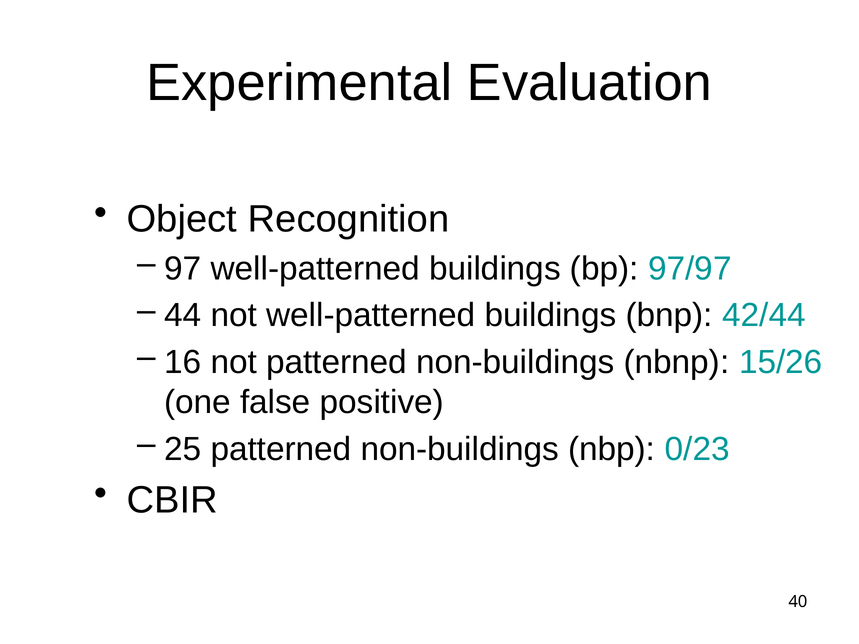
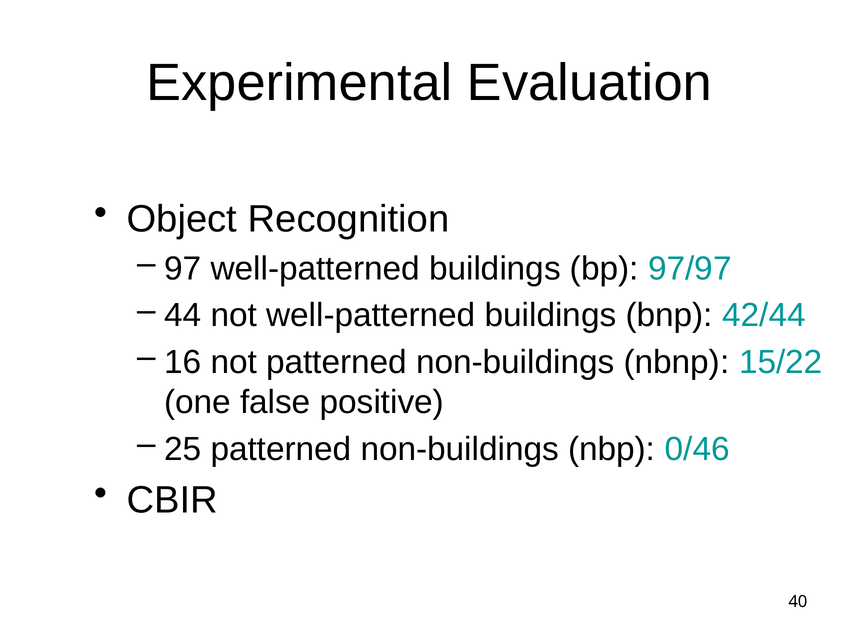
15/26: 15/26 -> 15/22 (781, 362)
0/23: 0/23 -> 0/46 (697, 449)
